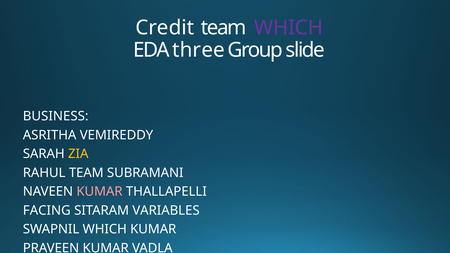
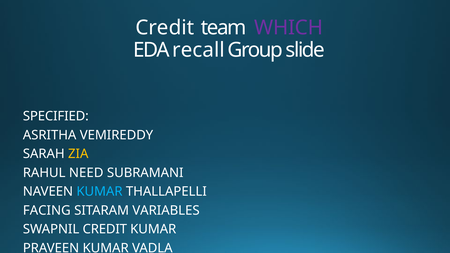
three: three -> recall (198, 50)
BUSINESS: BUSINESS -> SPECIFIED (56, 116)
RAHUL TEAM: TEAM -> NEED (86, 173)
KUMAR colour: pink -> light blue (99, 192)
SWAPNIL WHICH: WHICH -> CREDIT (105, 229)
